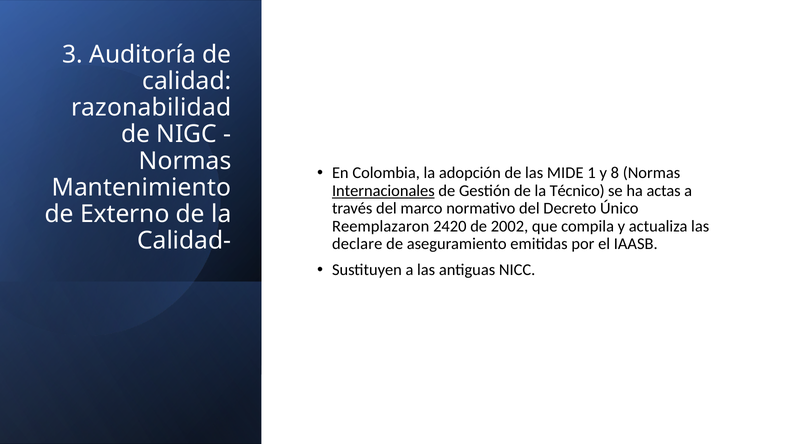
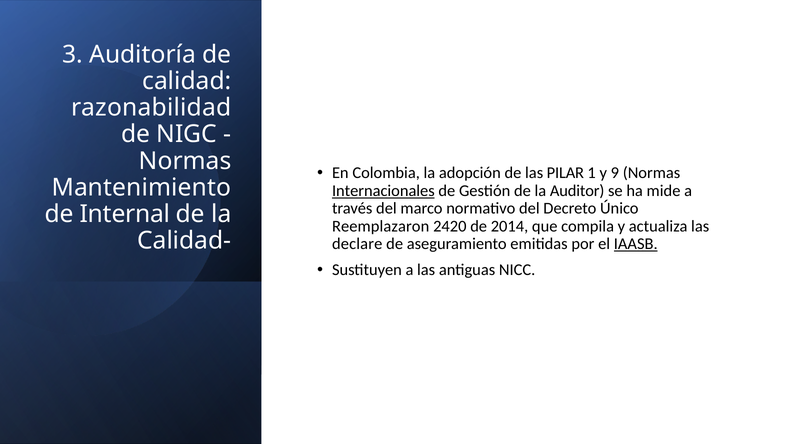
MIDE: MIDE -> PILAR (565, 173)
8: 8 -> 9 (615, 173)
Técnico: Técnico -> Auditor (577, 191)
actas: actas -> mide (664, 191)
Externo: Externo -> Internal (125, 214)
2002: 2002 -> 2014 (510, 226)
IAASB underline: none -> present (636, 244)
